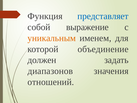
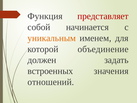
представляет colour: blue -> red (103, 16)
выражение: выражение -> начинается (87, 27)
диапазонов: диапазонов -> встроенных (50, 71)
